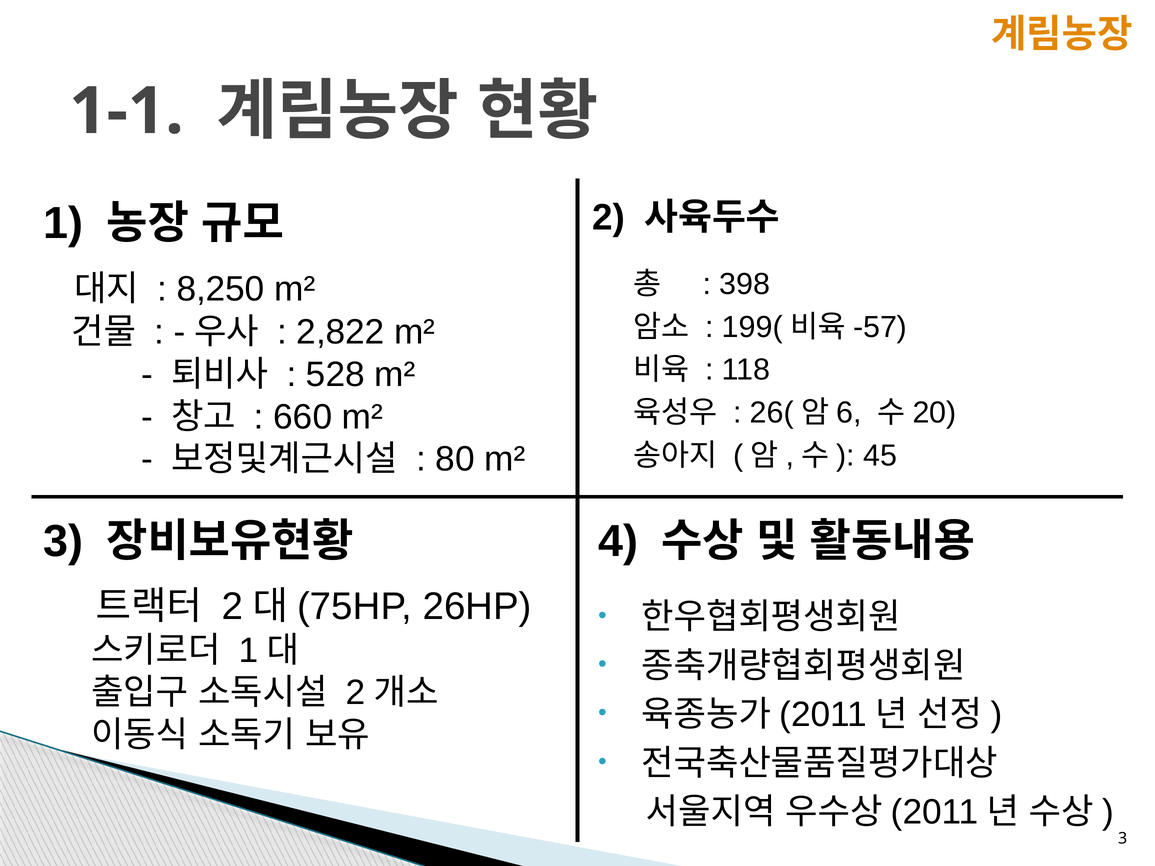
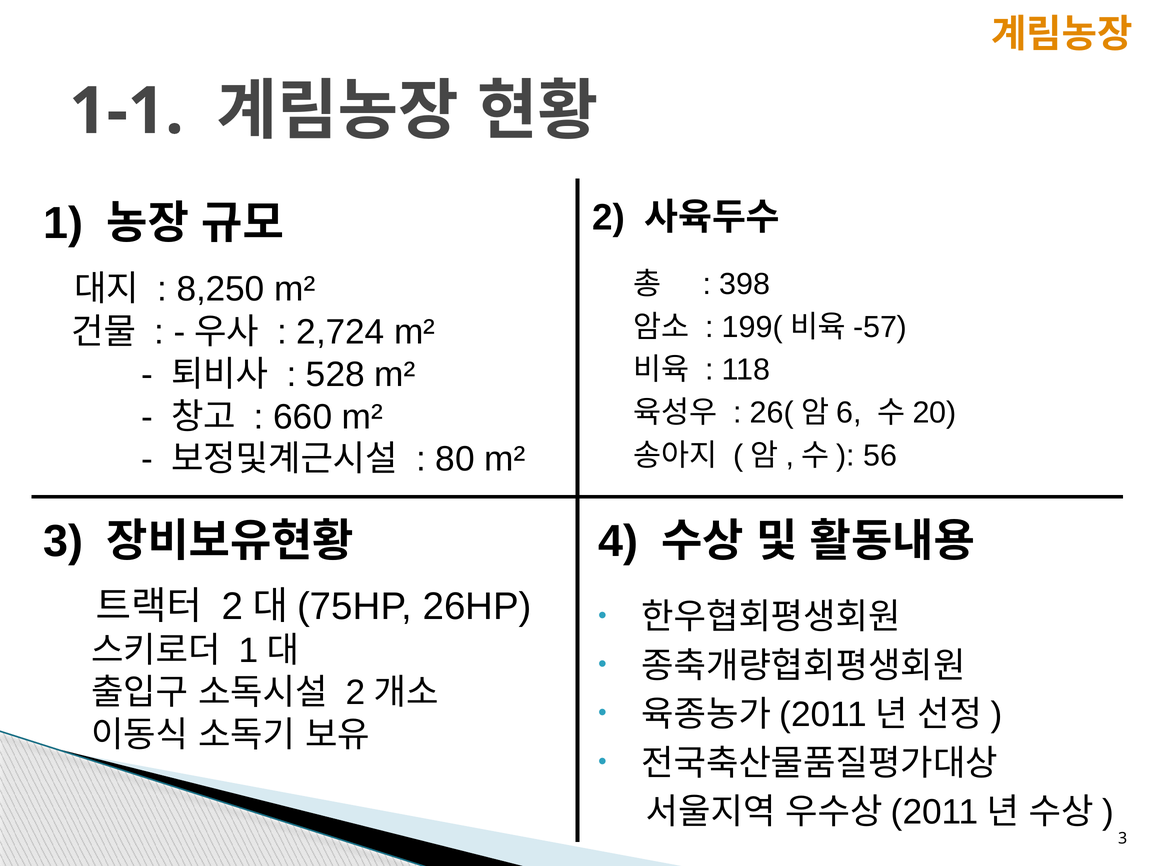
2,822: 2,822 -> 2,724 (340, 332)
45: 45 -> 56 (880, 456)
